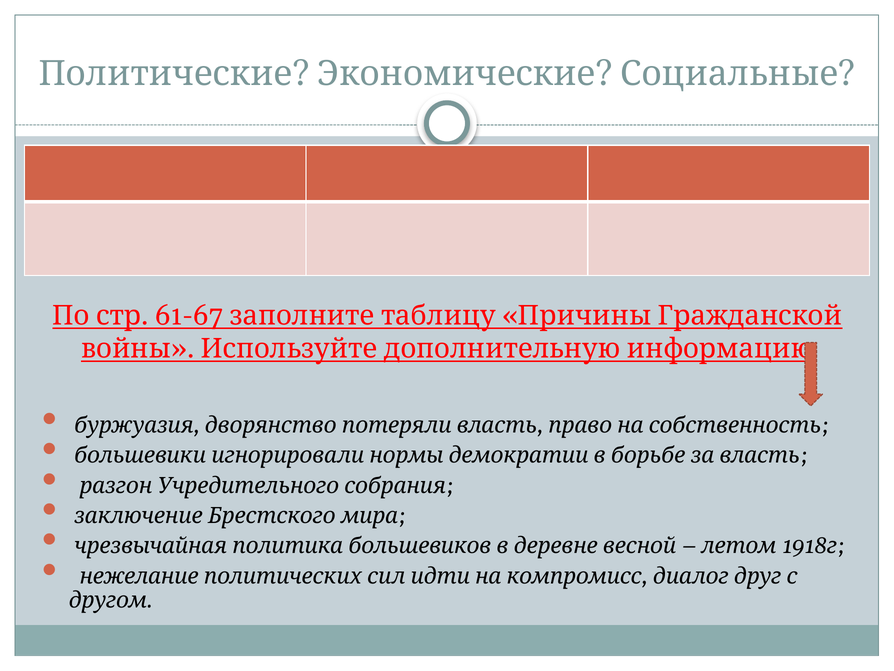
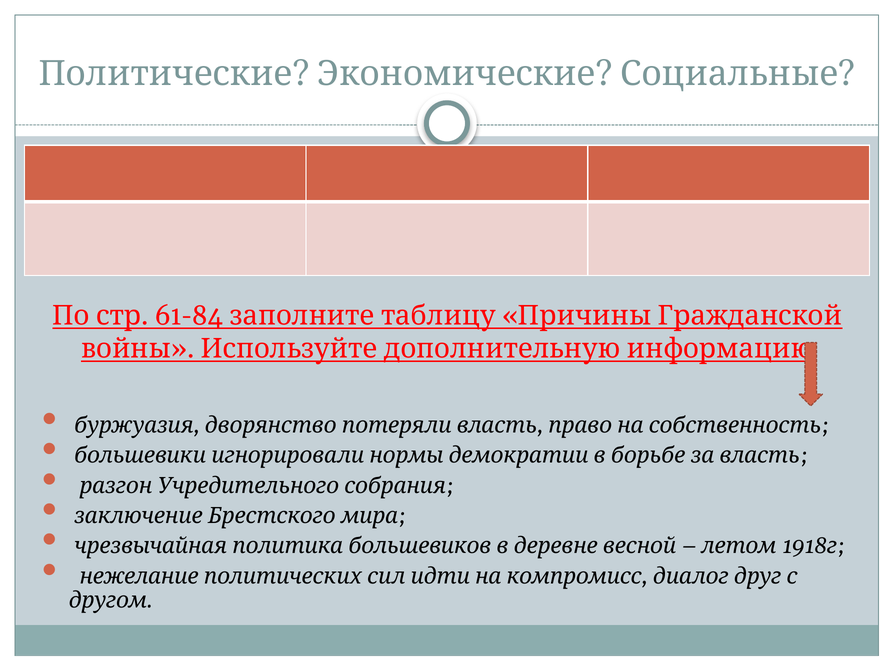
61-67: 61-67 -> 61-84 (189, 316)
